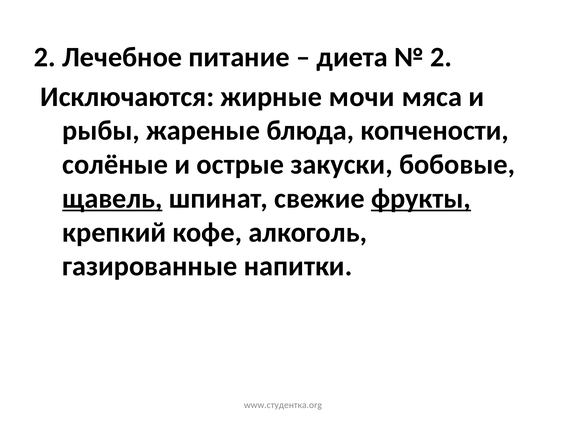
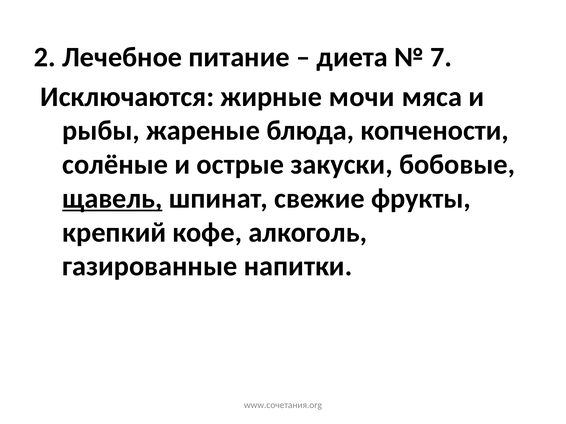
2: 2 -> 7 (441, 57)
фрукты underline: present -> none (421, 199)
www.студентка.org: www.студентка.org -> www.сочетания.org (283, 405)
